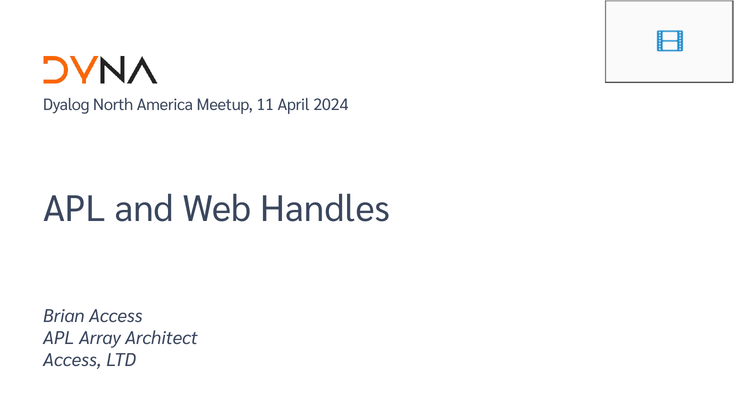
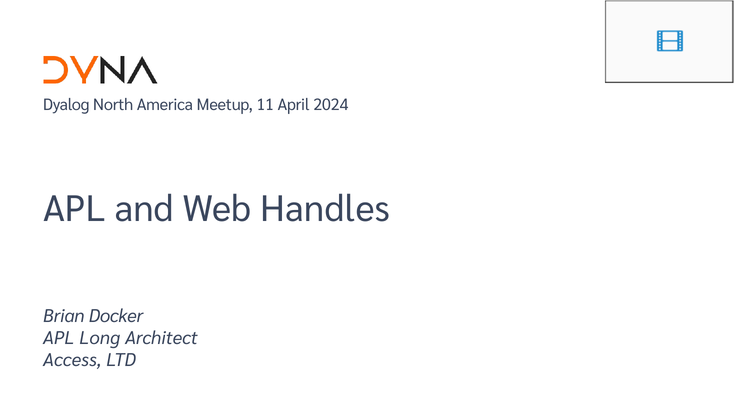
Brian Access: Access -> Docker (116, 316)
Array: Array -> Long (100, 338)
